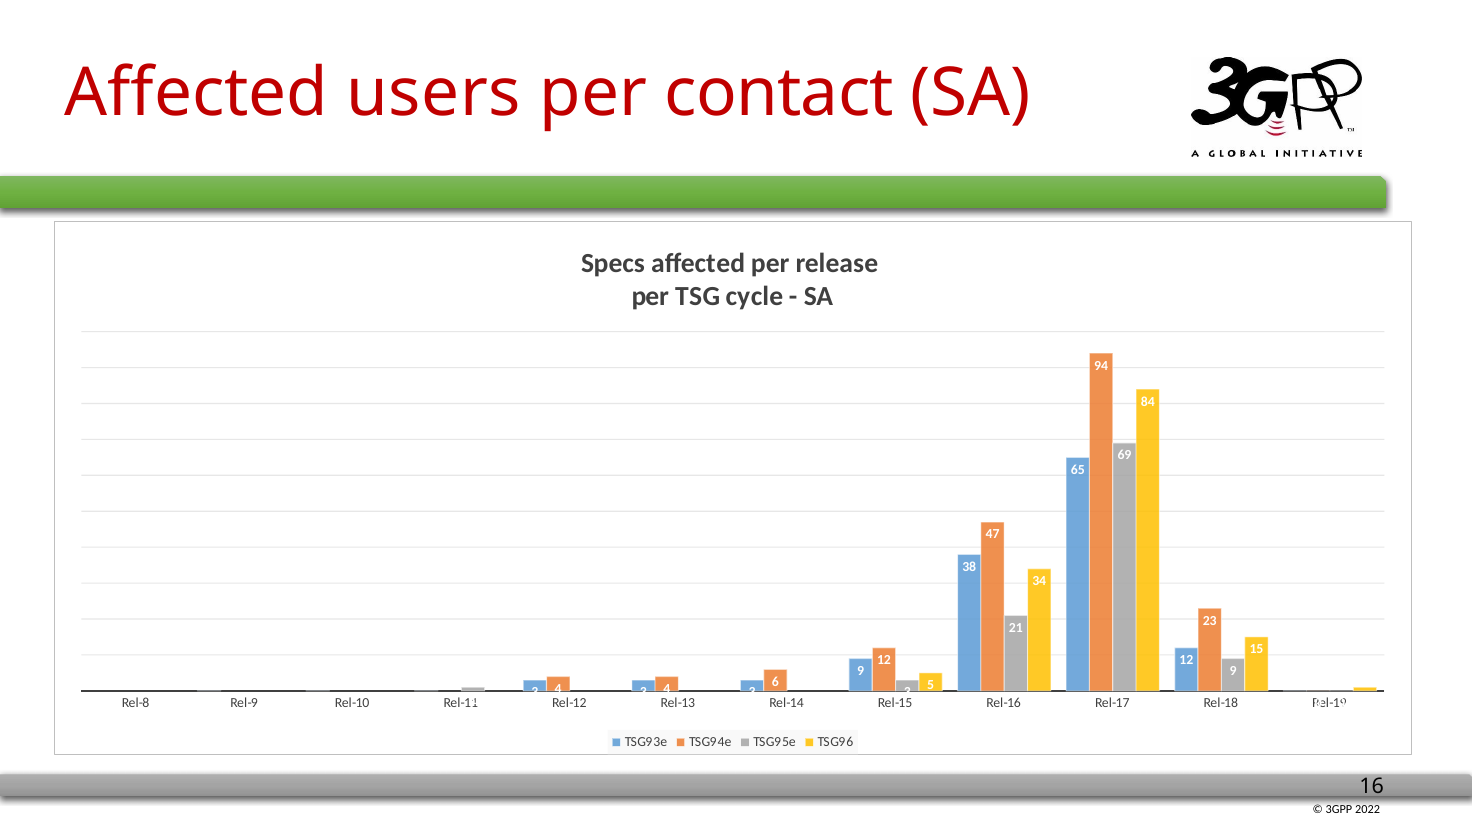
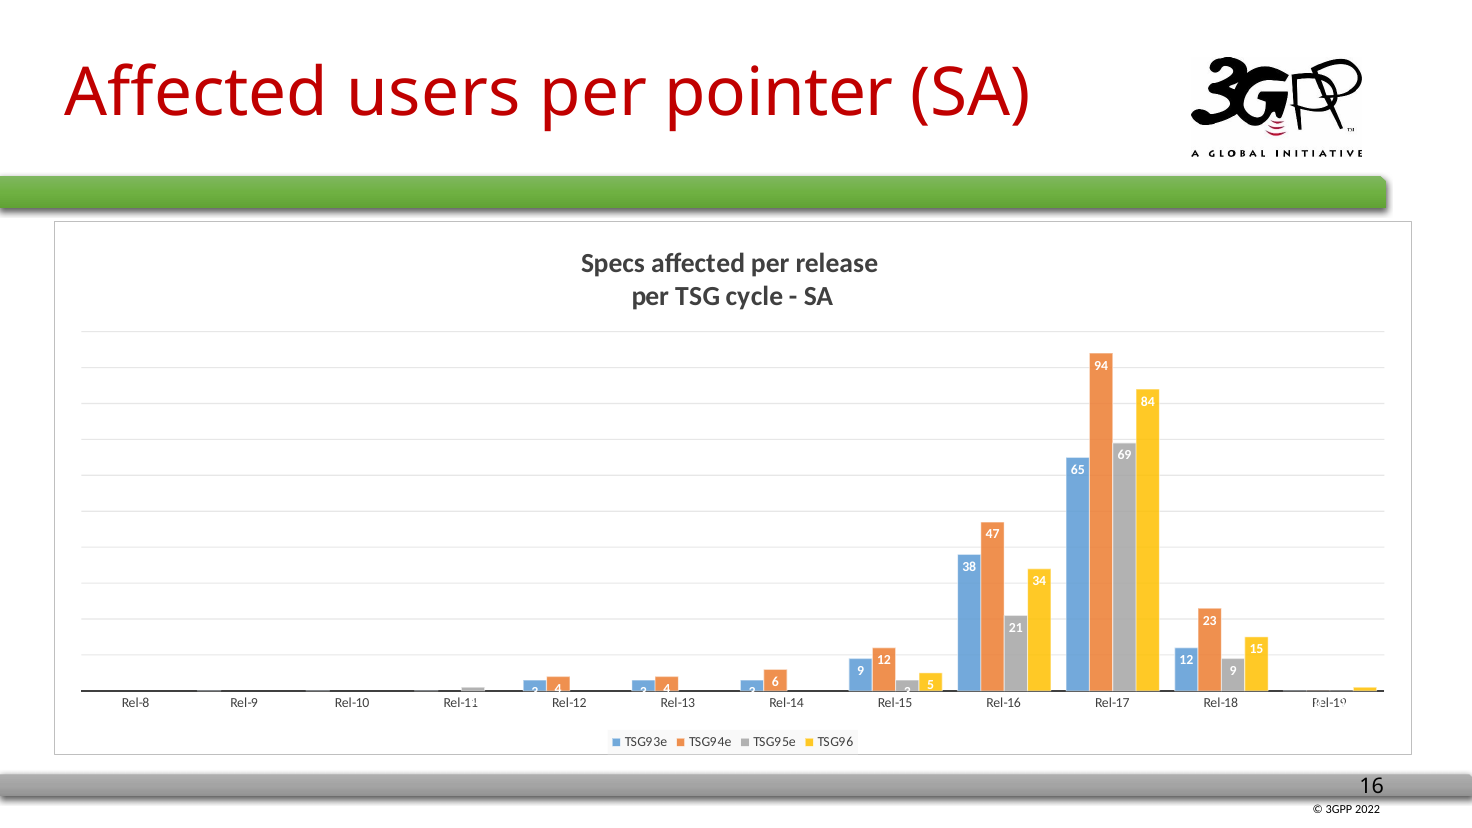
contact: contact -> pointer (779, 93)
